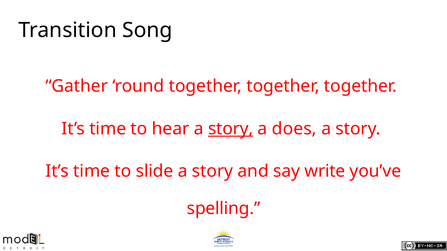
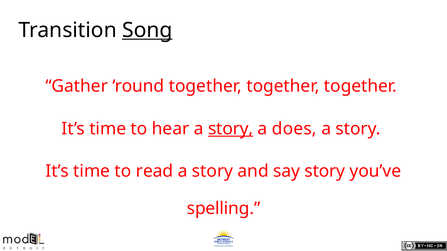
Song underline: none -> present (147, 30)
slide: slide -> read (155, 171)
say write: write -> story (325, 171)
